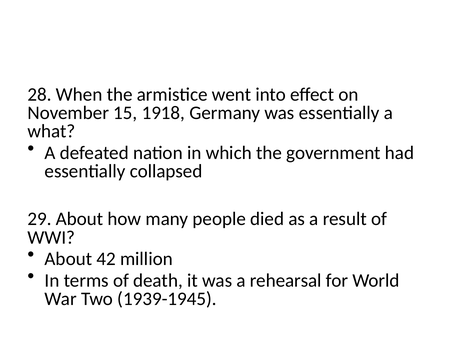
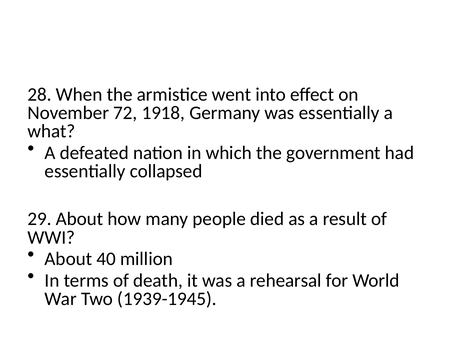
15: 15 -> 72 (125, 113)
42: 42 -> 40 (106, 259)
